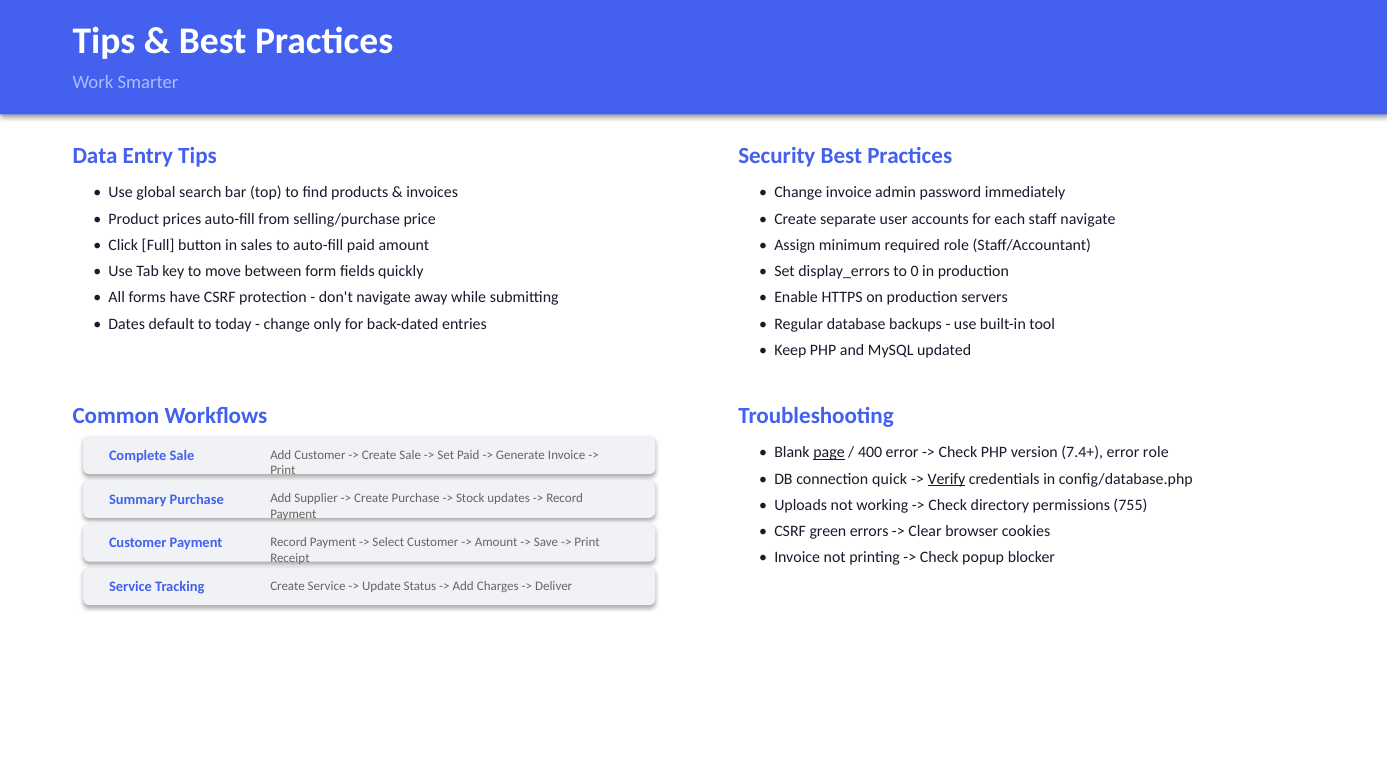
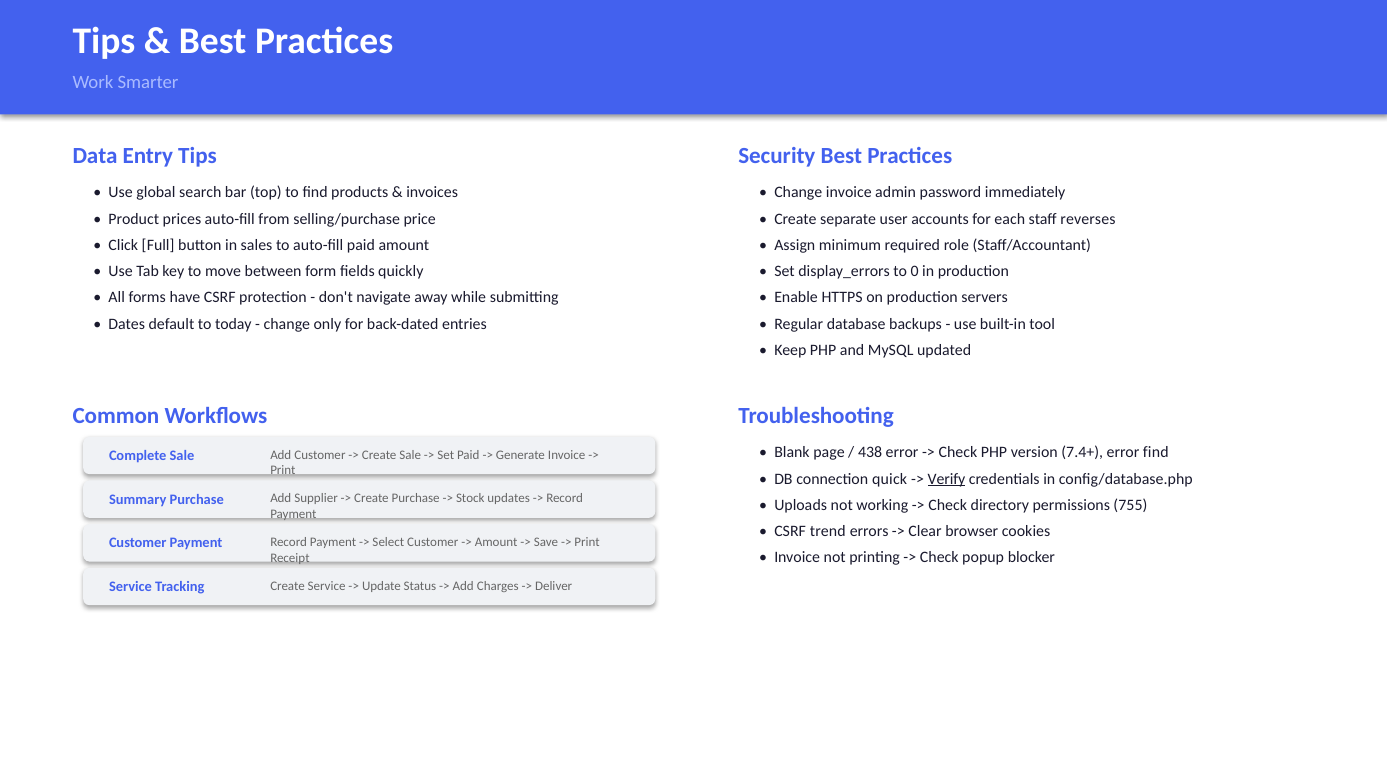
staff navigate: navigate -> reverses (1088, 219)
page underline: present -> none (829, 453)
400: 400 -> 438 (870, 453)
error role: role -> find (1156, 453)
green: green -> trend (828, 532)
